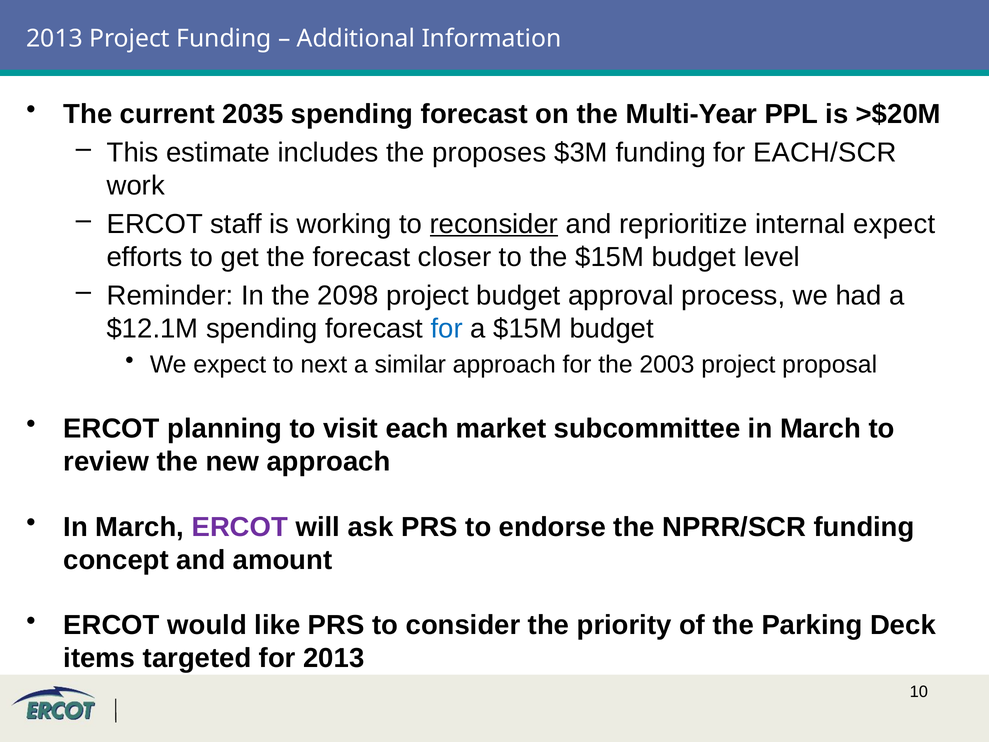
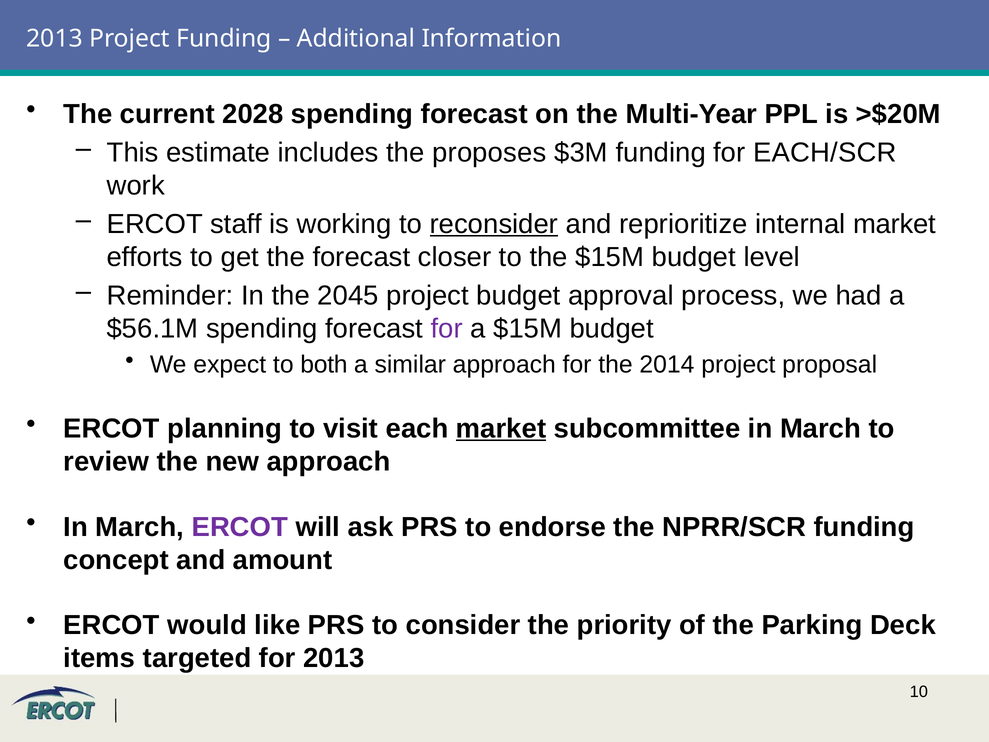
2035: 2035 -> 2028 (253, 114)
internal expect: expect -> market (894, 224)
2098: 2098 -> 2045 (348, 295)
$12.1M: $12.1M -> $56.1M (153, 328)
for colour: blue -> purple (447, 328)
next: next -> both (324, 364)
2003: 2003 -> 2014 (667, 364)
market underline: none -> present (501, 428)
